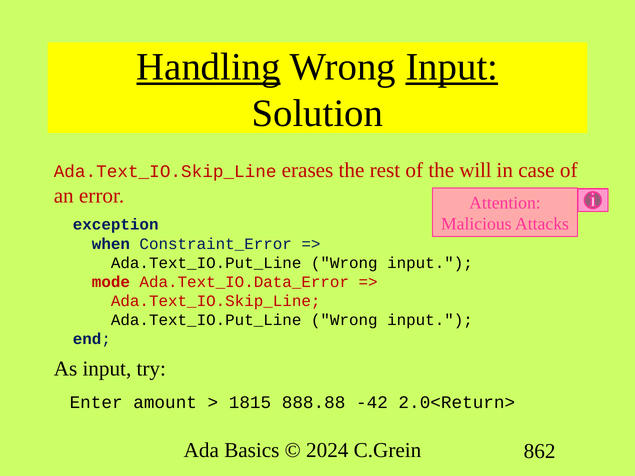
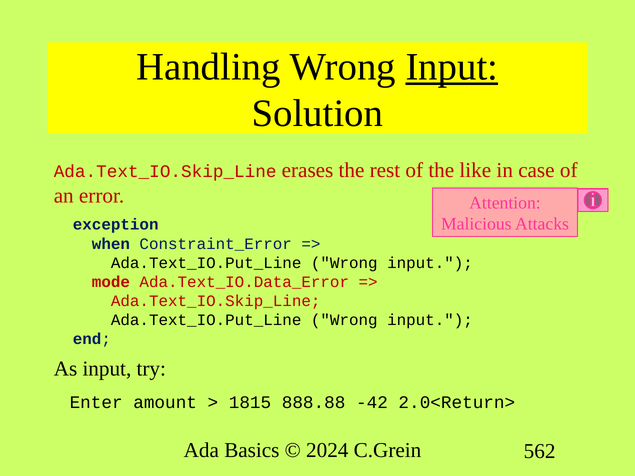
Handling underline: present -> none (208, 67)
will: will -> like (475, 171)
862: 862 -> 562 (540, 451)
